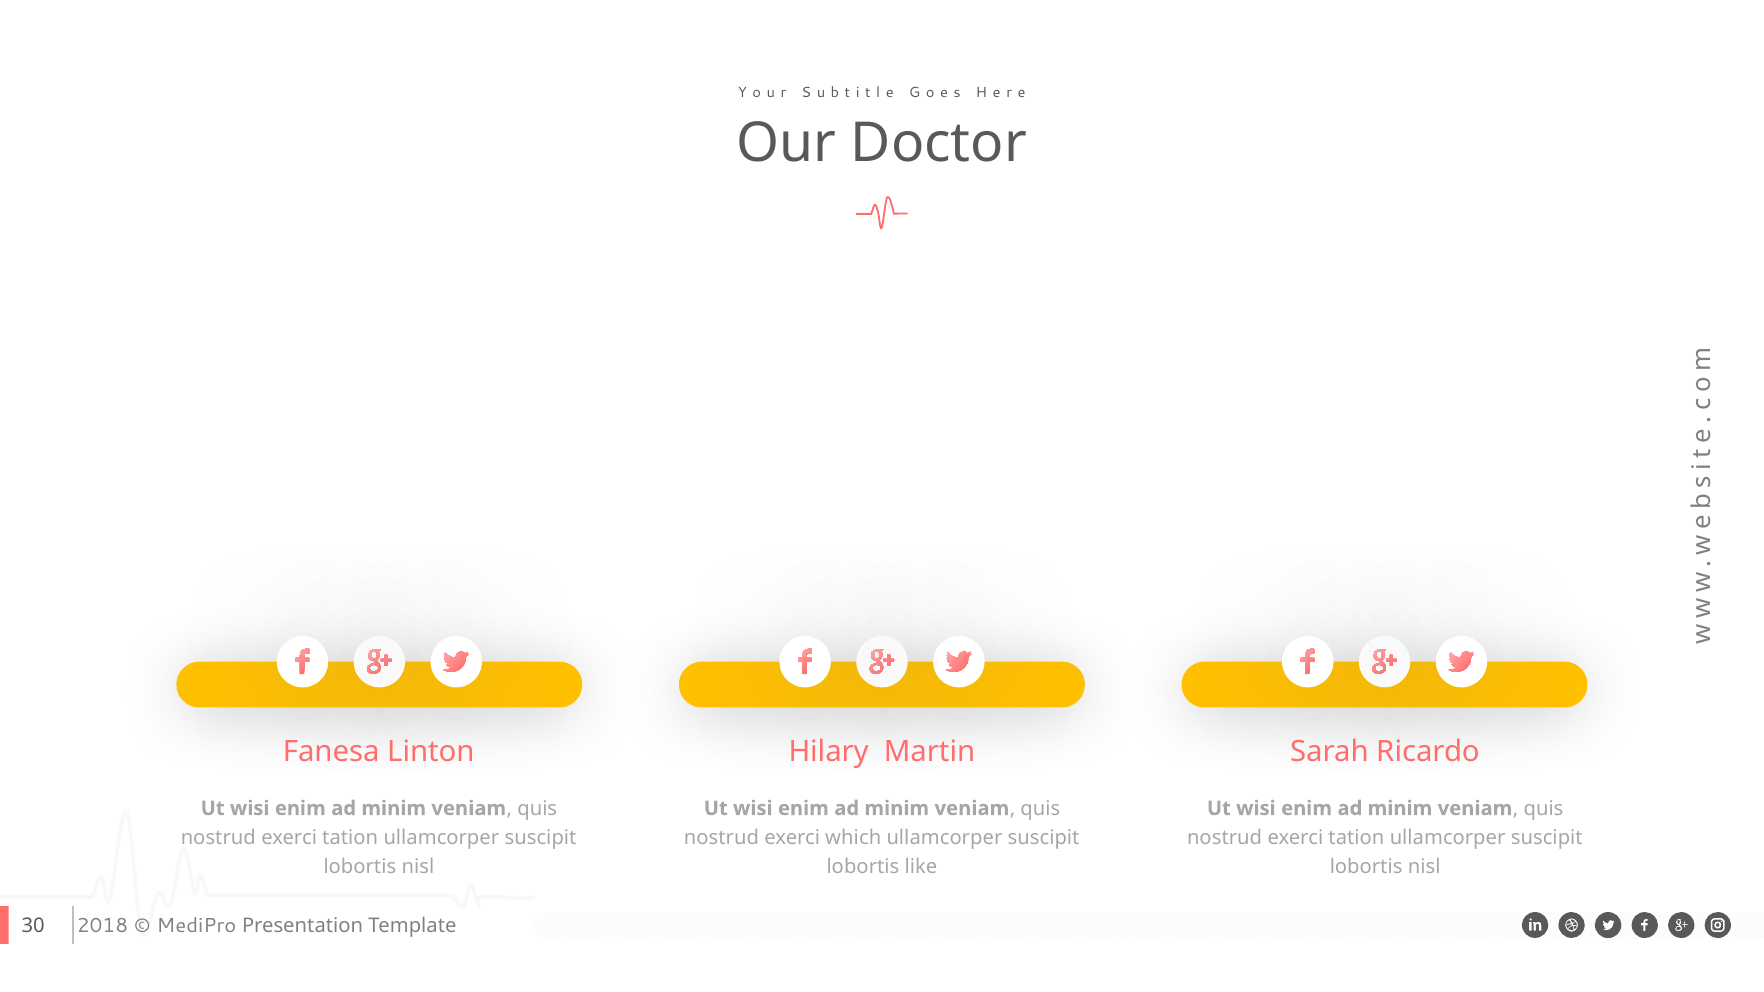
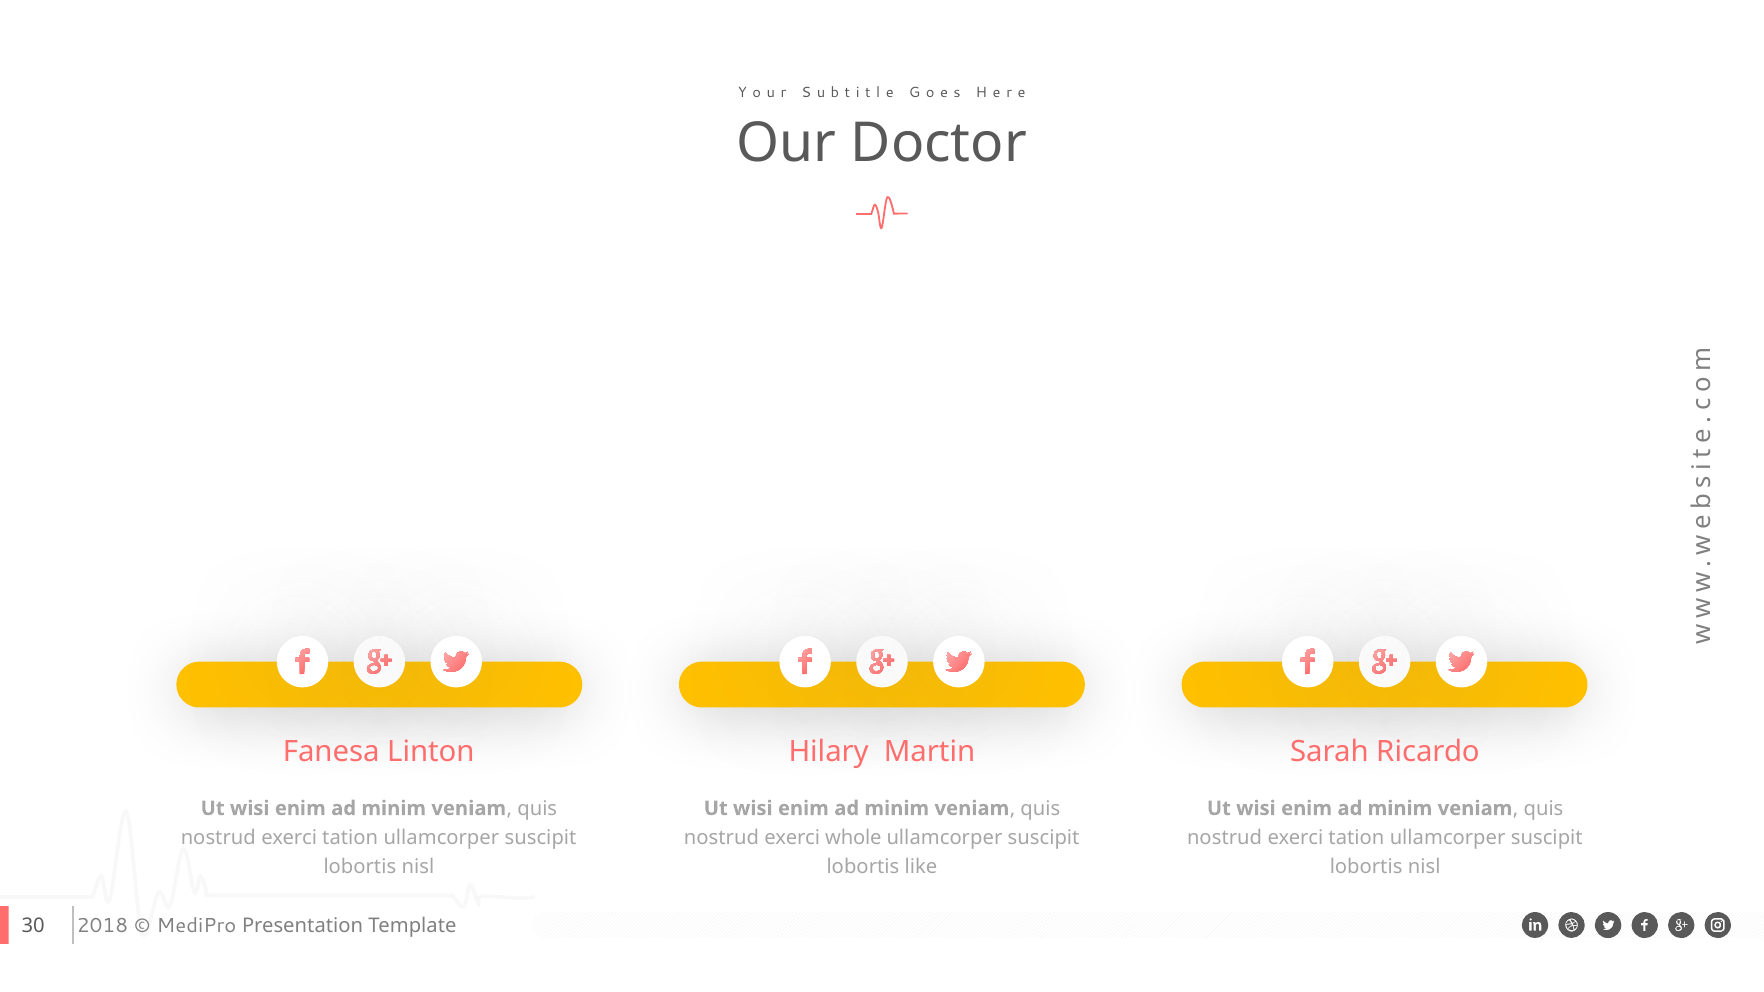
which: which -> whole (853, 838)
